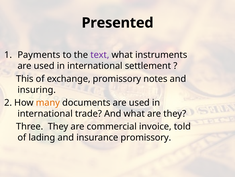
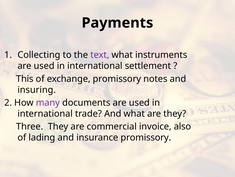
Presented: Presented -> Payments (117, 23)
Payments: Payments -> Collecting (39, 55)
many colour: orange -> purple (48, 102)
told: told -> also (182, 126)
